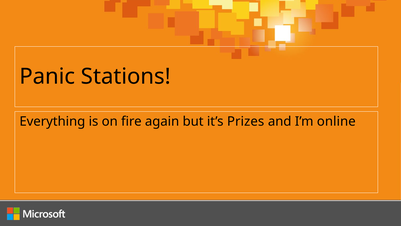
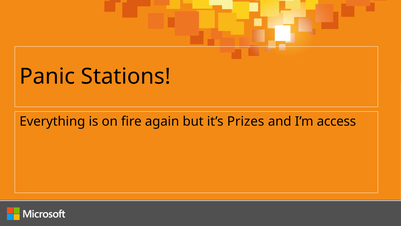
online: online -> access (336, 121)
